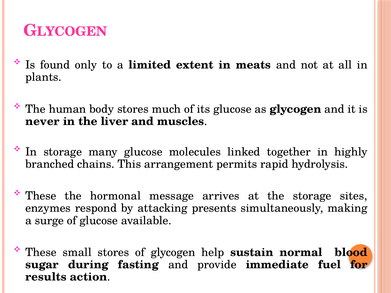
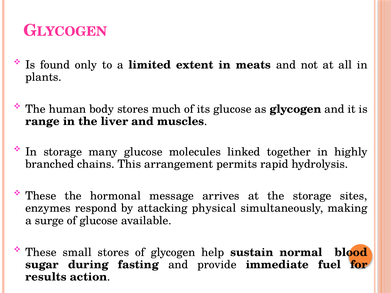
never: never -> range (43, 121)
presents: presents -> physical (214, 208)
